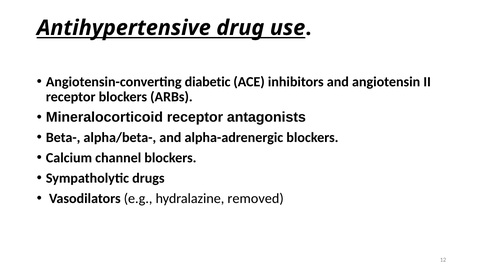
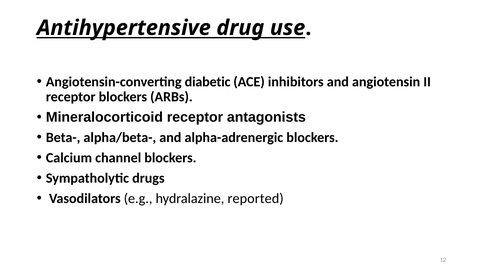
removed: removed -> reported (256, 198)
